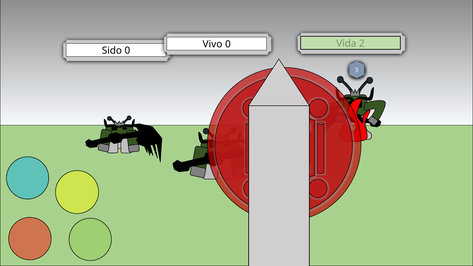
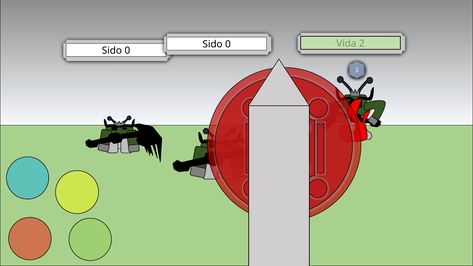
Vivo: Vivo -> Sido (213, 44)
